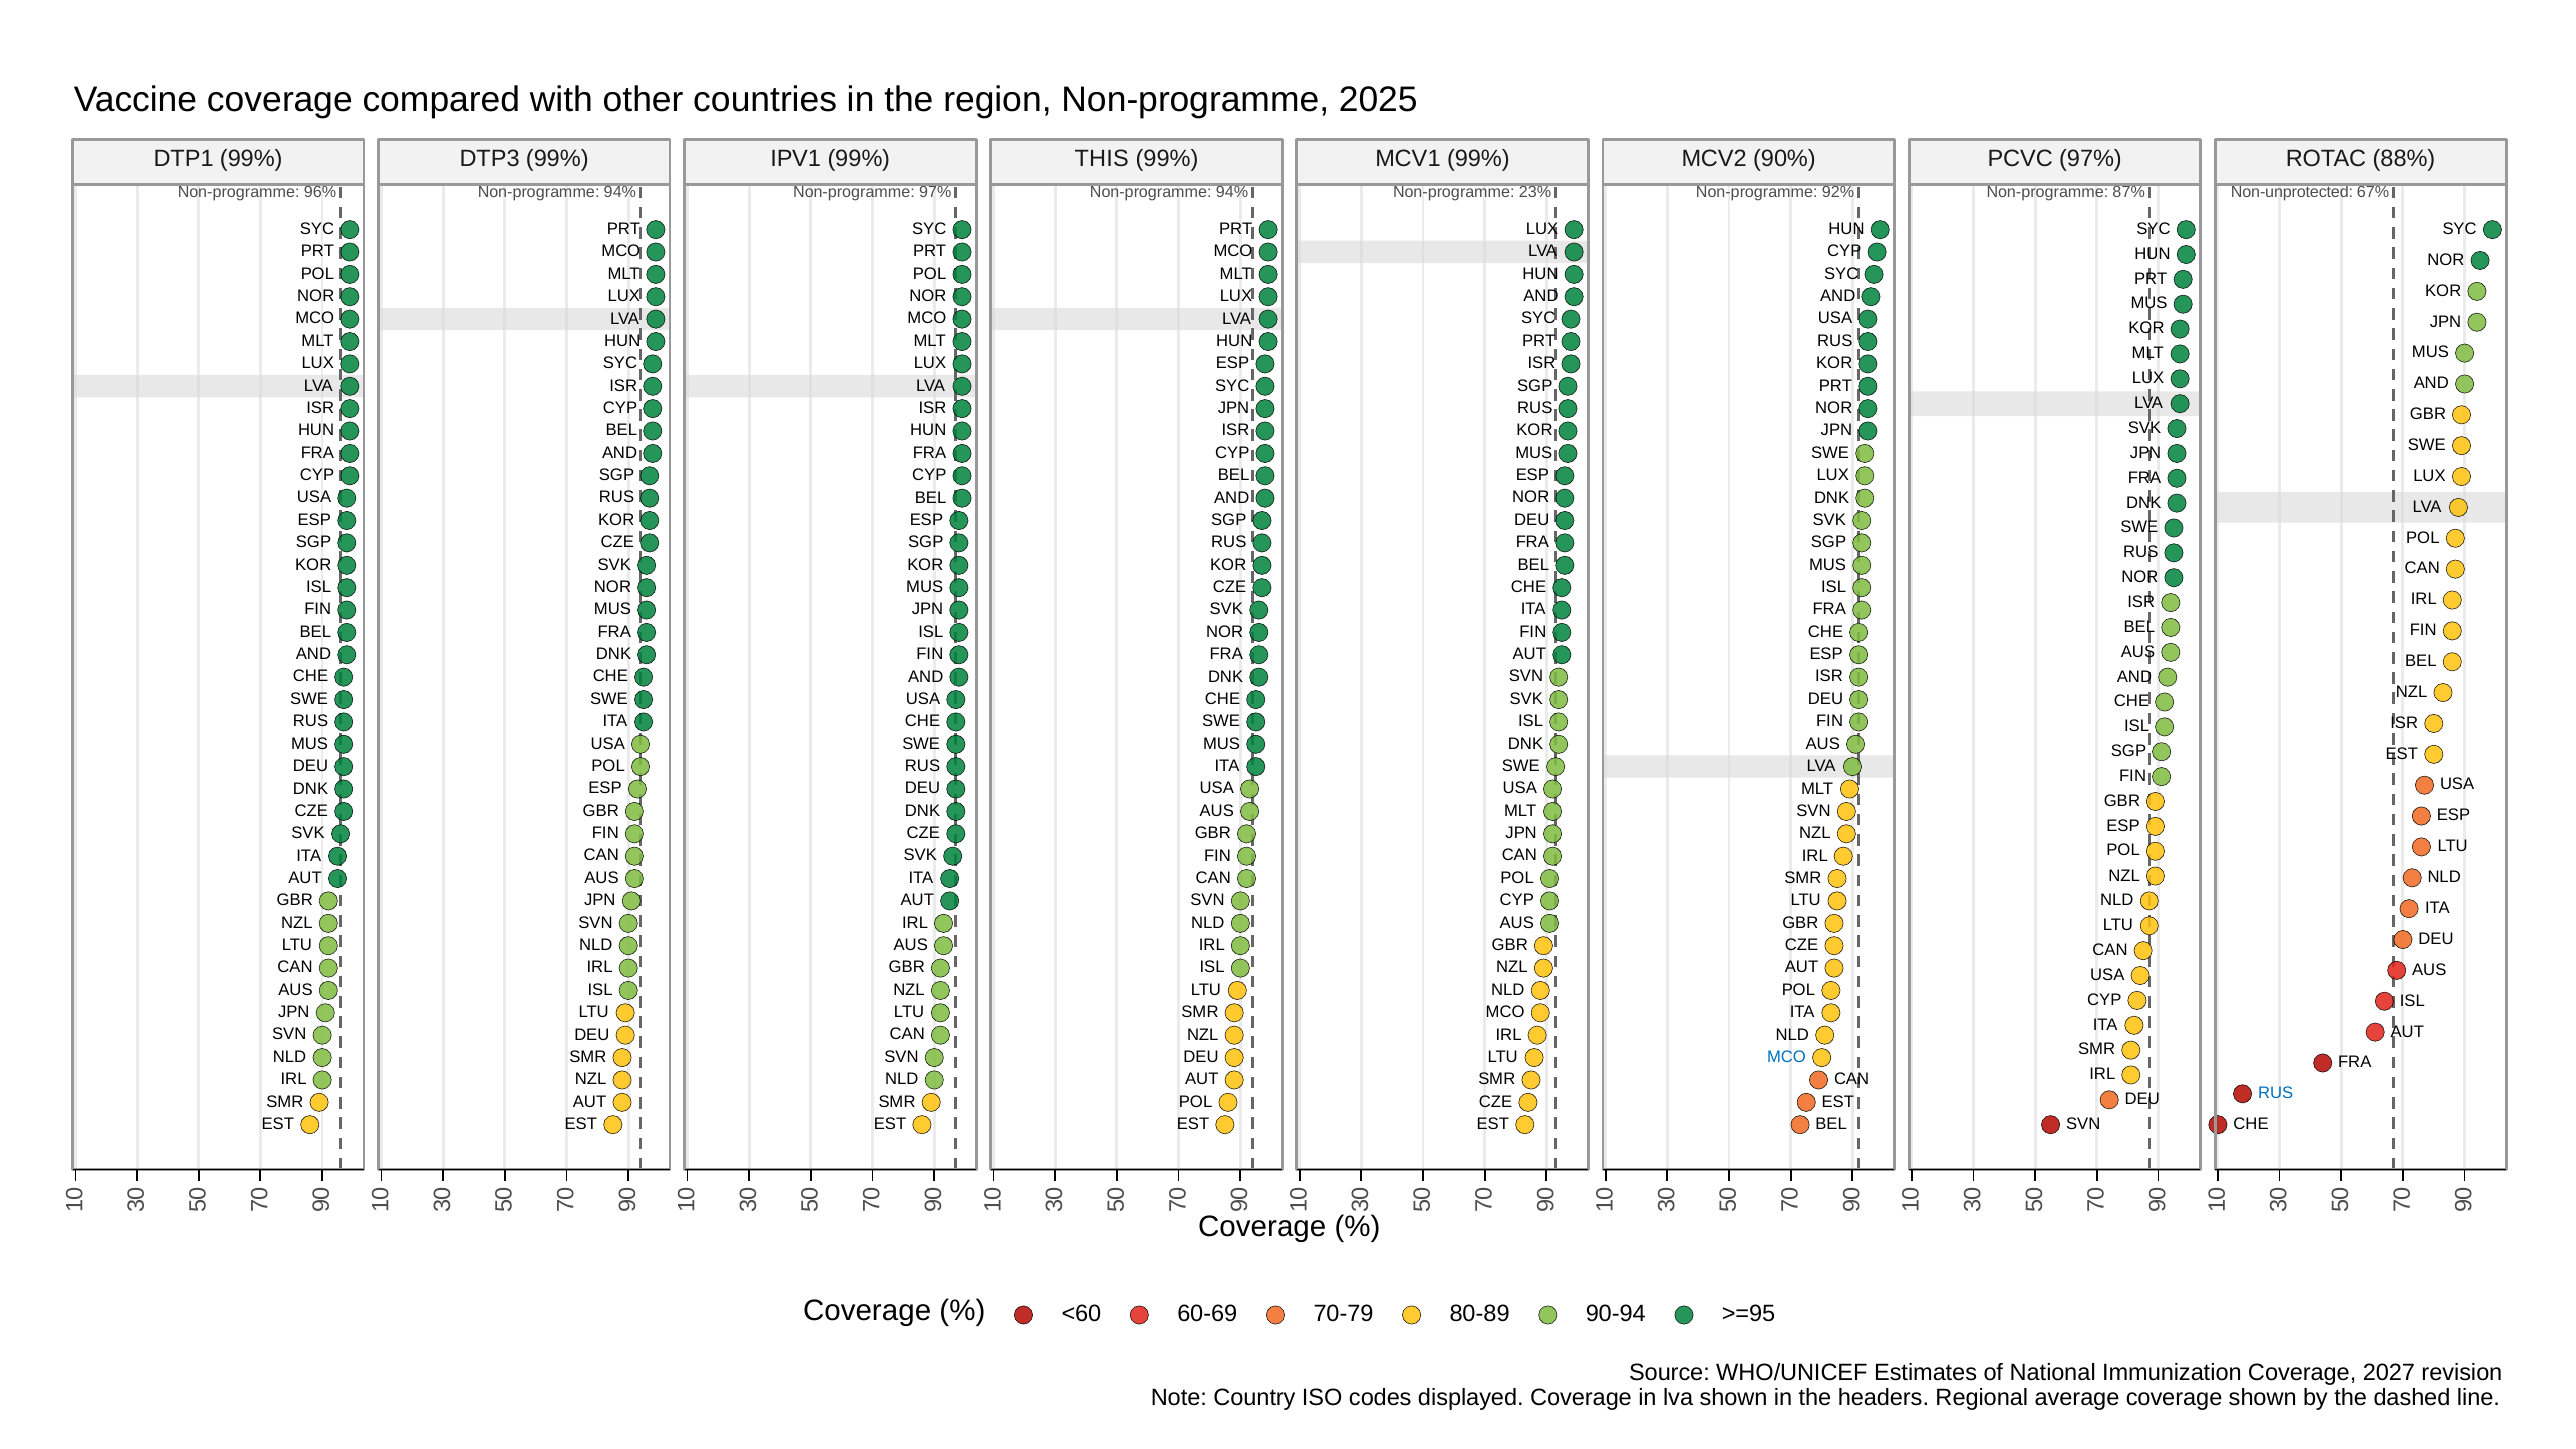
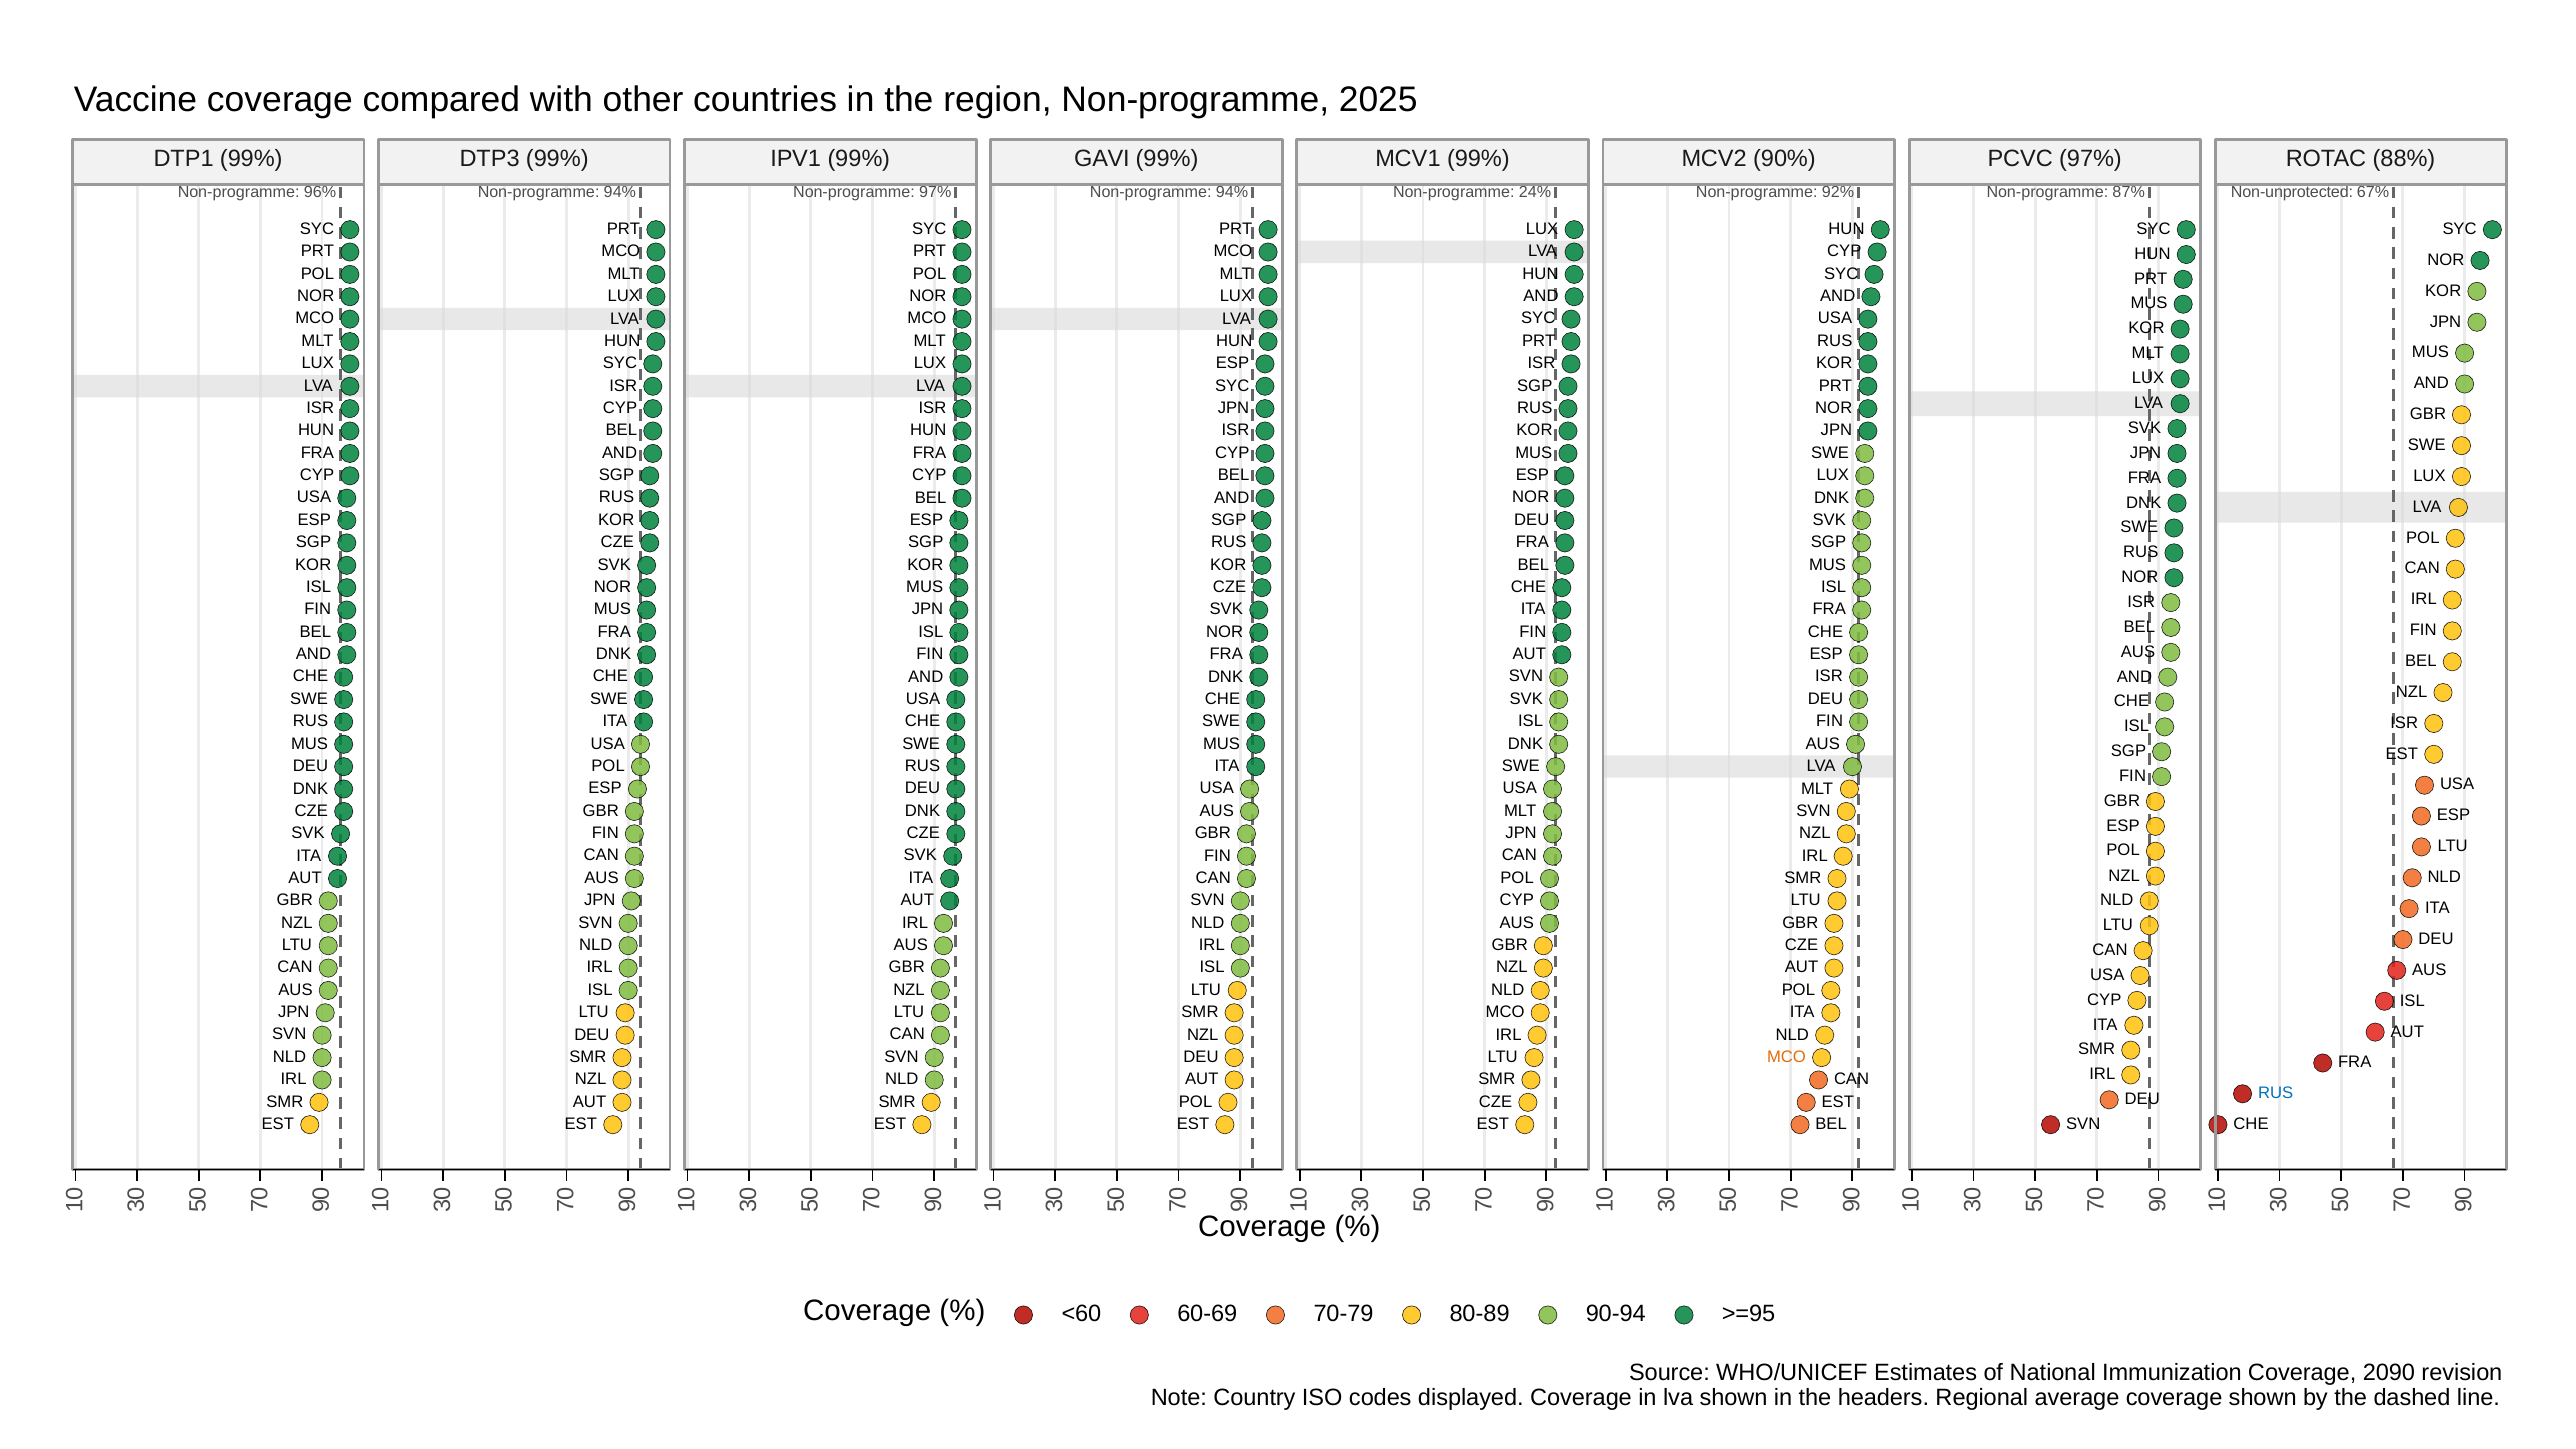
THIS: THIS -> GAVI (1102, 159)
23%: 23% -> 24% (1535, 192)
MCO colour: blue -> orange (1786, 1057)
2027: 2027 -> 2090 (2389, 1373)
